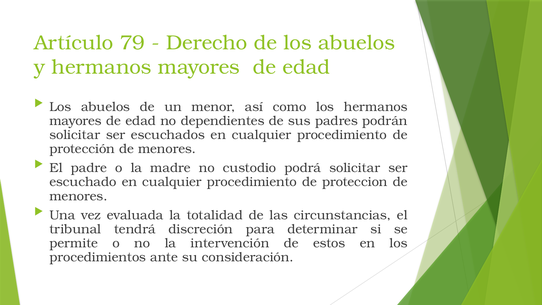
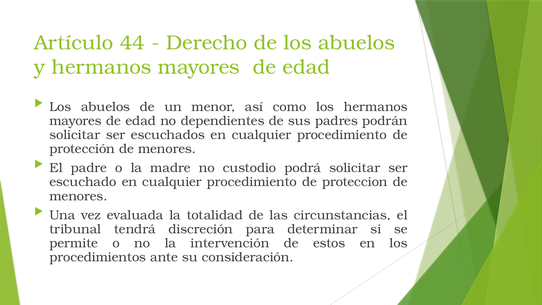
79: 79 -> 44 (132, 43)
